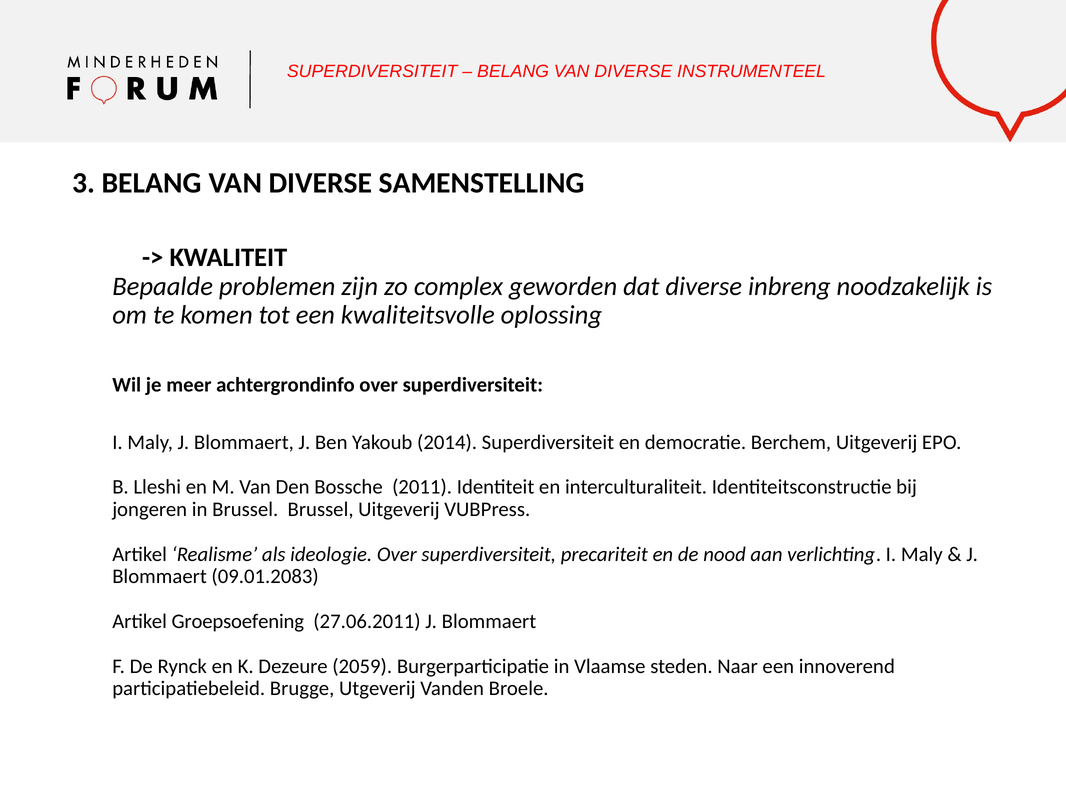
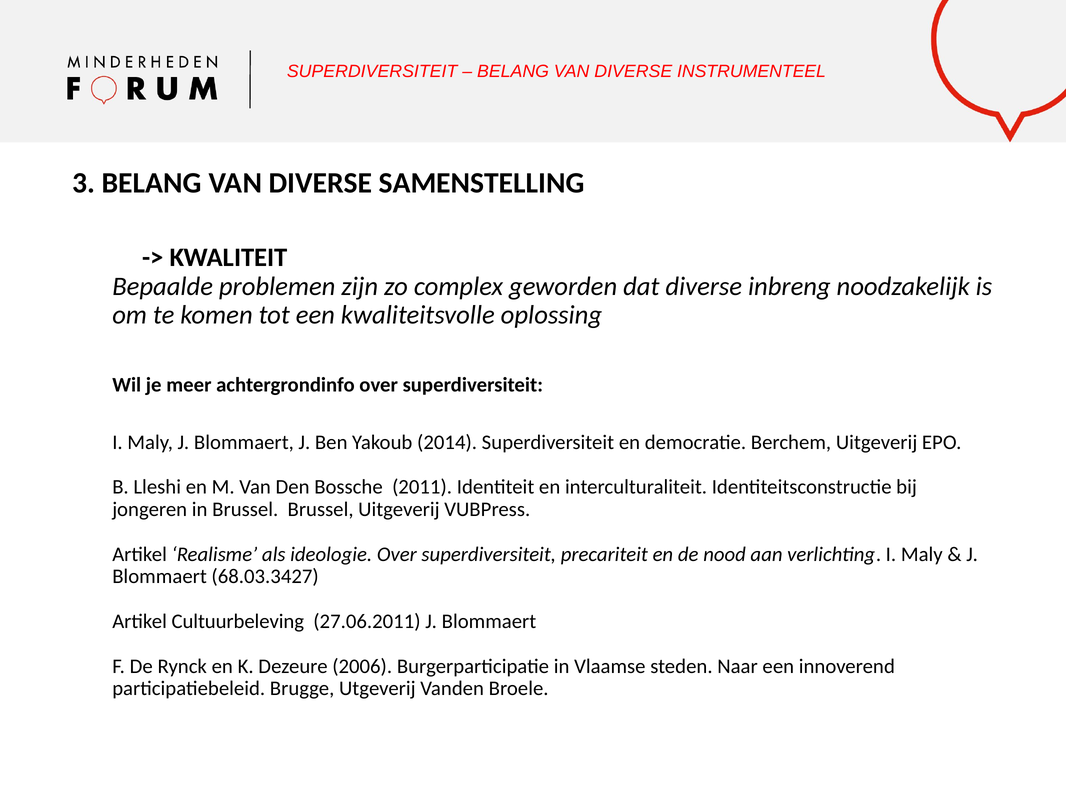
09.01.2083: 09.01.2083 -> 68.03.3427 (265, 577)
Groepsoefening: Groepsoefening -> Cultuurbeleving (238, 622)
2059: 2059 -> 2006 (362, 667)
